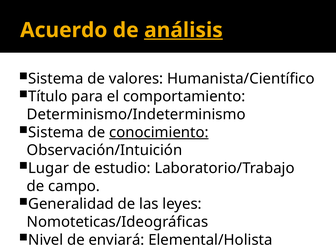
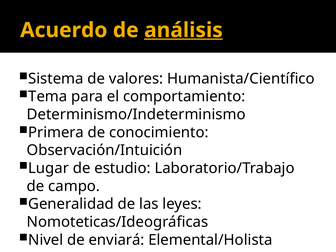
Título: Título -> Tema (48, 97)
Sistema: Sistema -> Primera (56, 132)
conocimiento underline: present -> none (159, 132)
